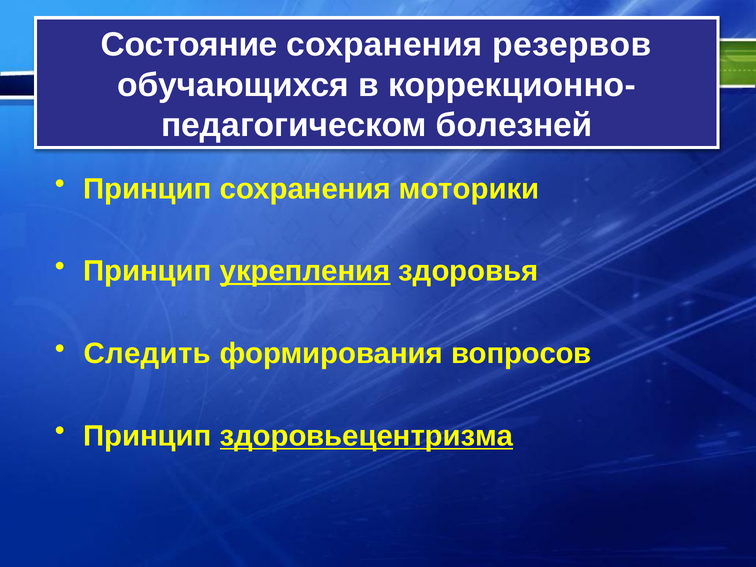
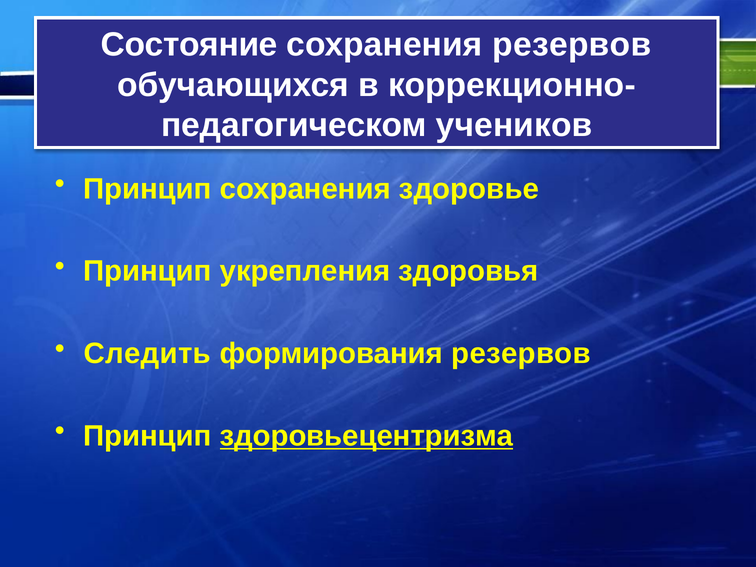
болезней: болезней -> учеников (514, 125)
моторики: моторики -> здоровье (469, 189)
укрепления underline: present -> none (305, 271)
формирования вопросов: вопросов -> резервов (521, 354)
